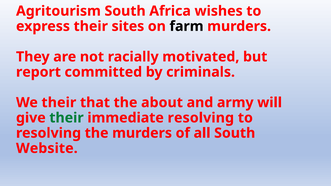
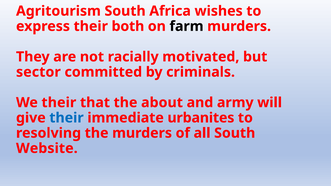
sites: sites -> both (128, 26)
report: report -> sector (38, 72)
their colour: green -> blue (67, 118)
immediate resolving: resolving -> urbanites (201, 118)
